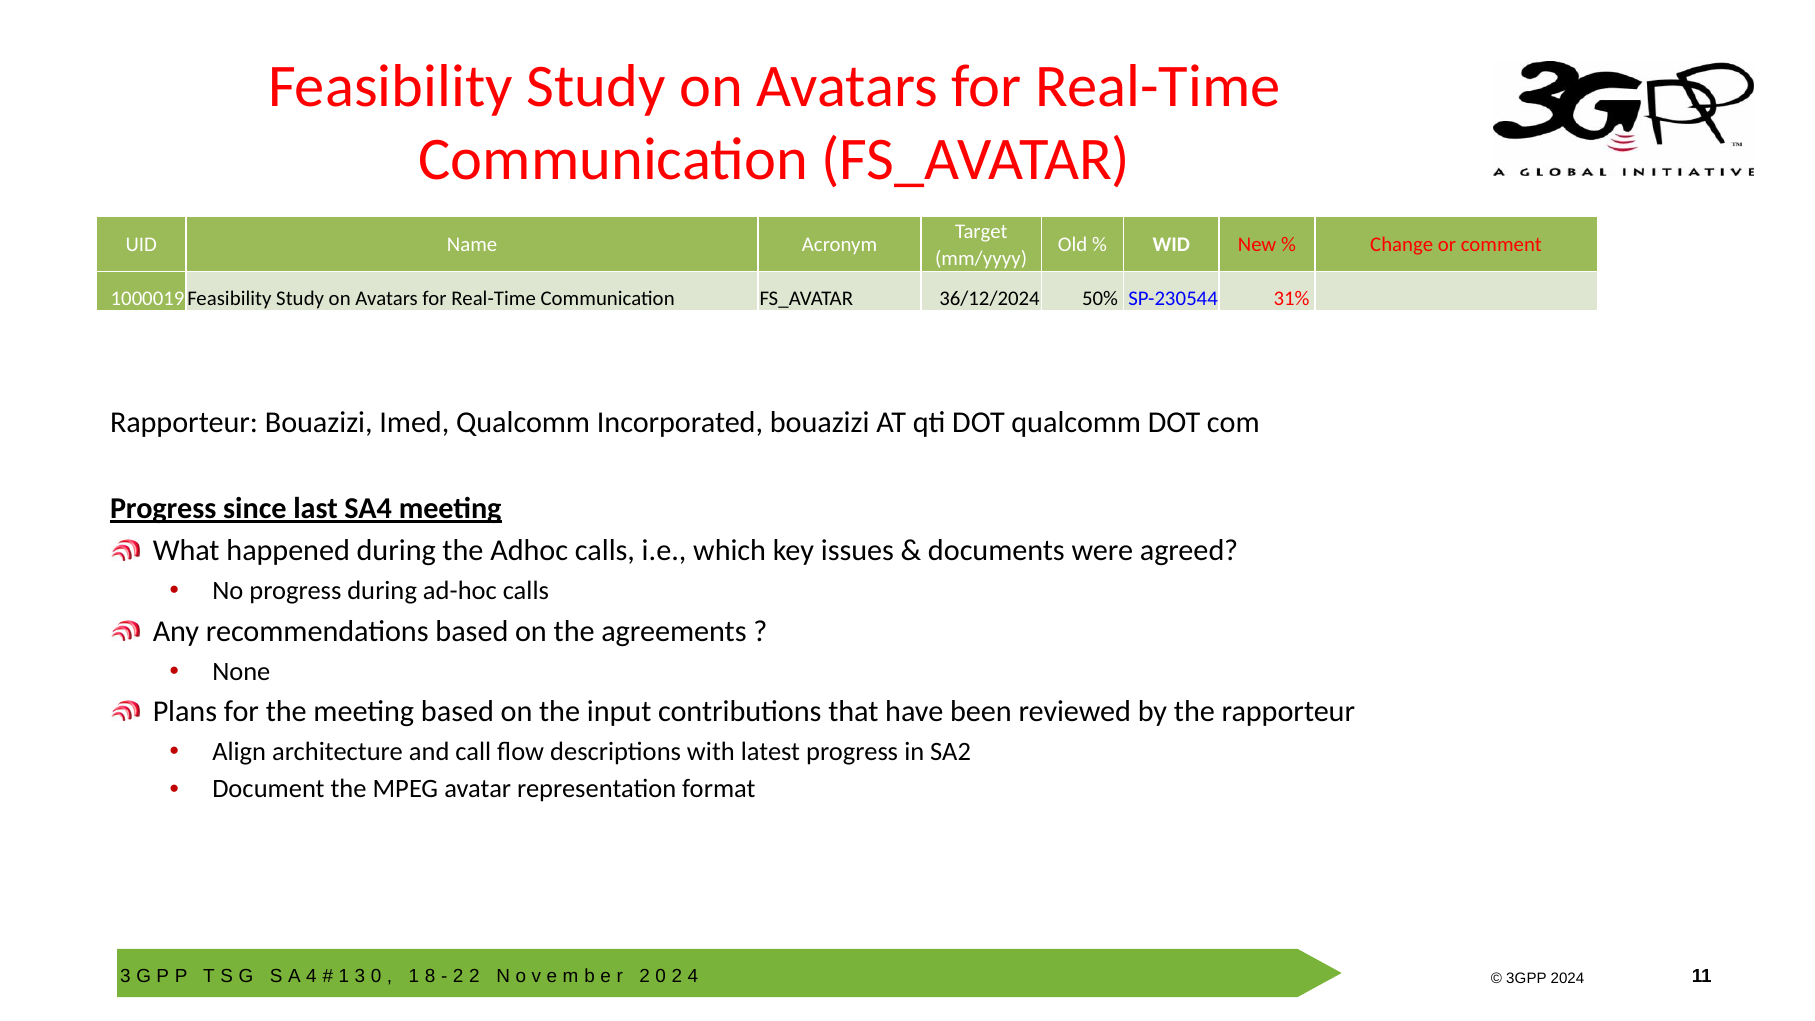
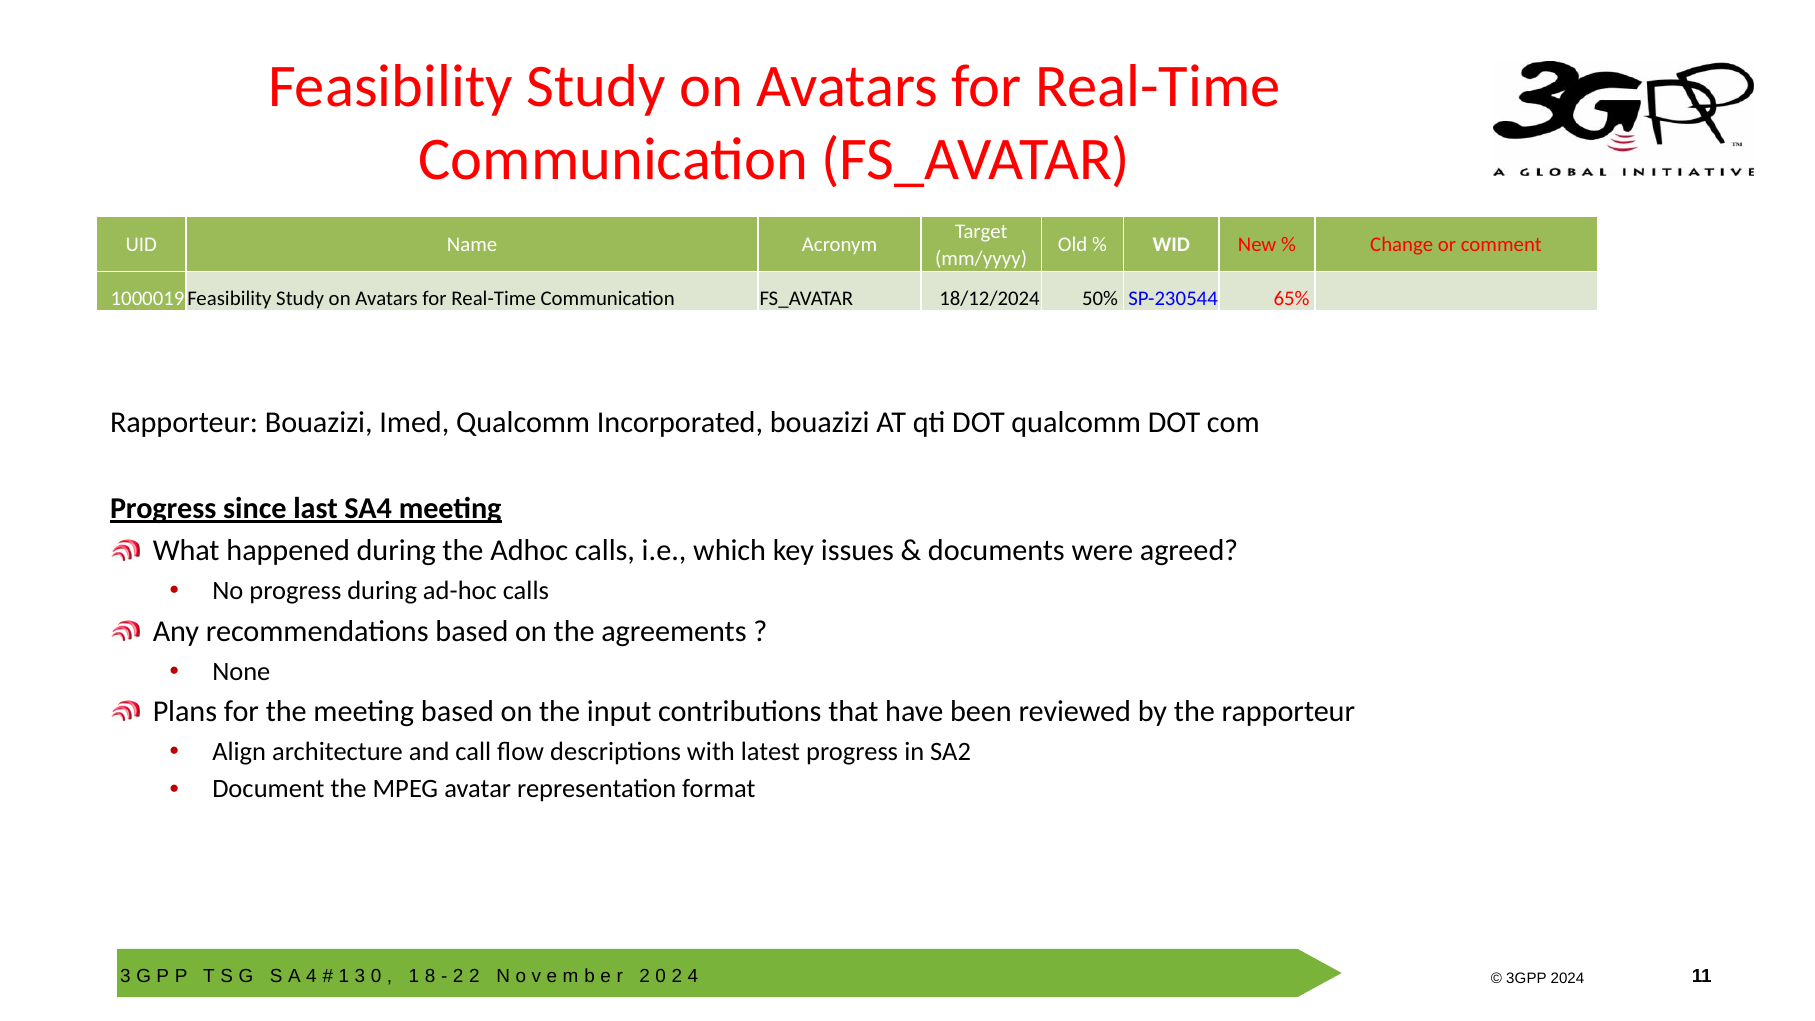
36/12/2024: 36/12/2024 -> 18/12/2024 (989, 298)
31%: 31% -> 65% (1291, 298)
